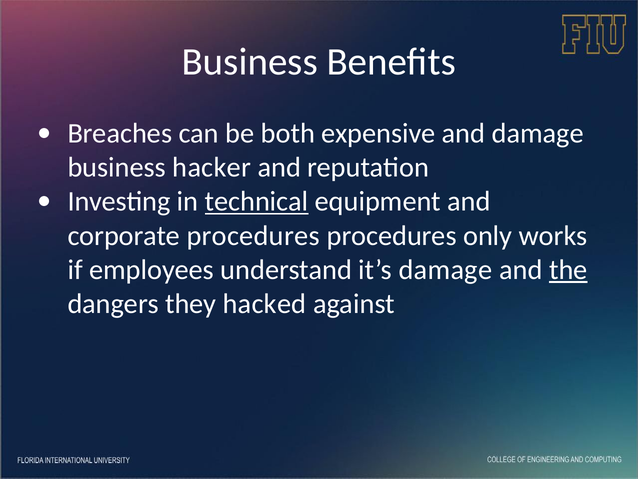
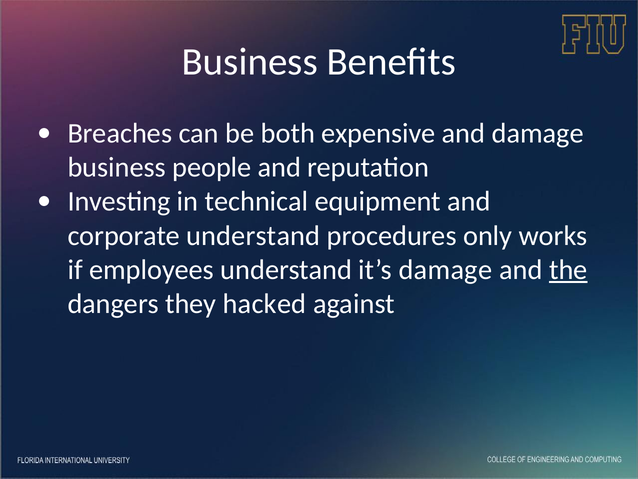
hacker: hacker -> people (212, 167)
technical underline: present -> none (257, 201)
corporate procedures: procedures -> understand (253, 235)
